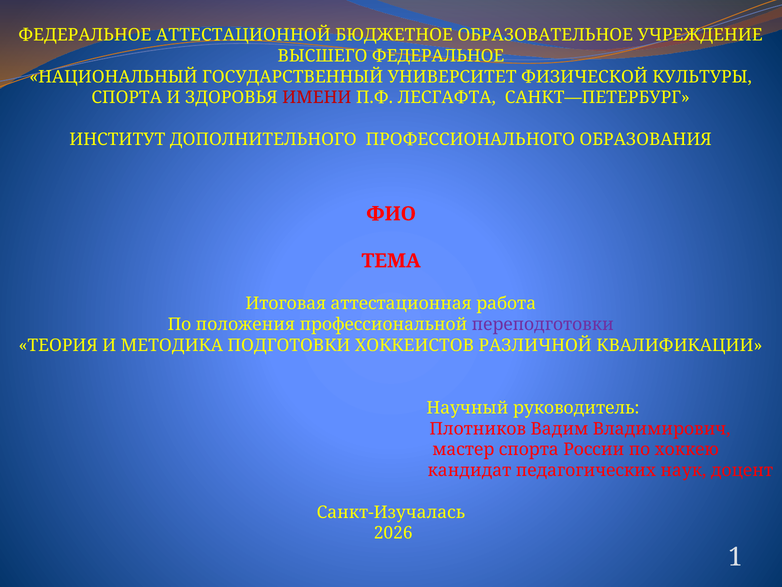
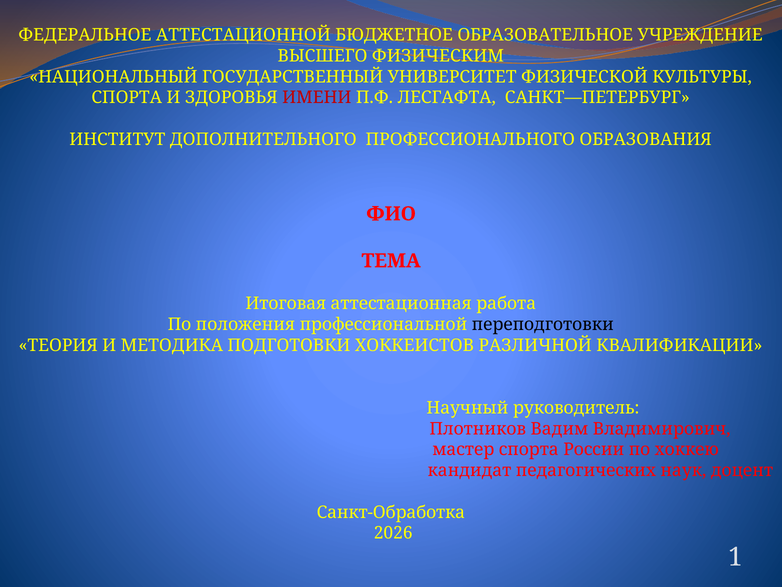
ВЫСШЕГО ФЕДЕРАЛЬНОЕ: ФЕДЕРАЛЬНОЕ -> ФИЗИЧЕСКИМ (438, 56)
переподготовки colour: purple -> black (543, 324)
Санкт-Изучалась: Санкт-Изучалась -> Санкт-Обработка (391, 512)
